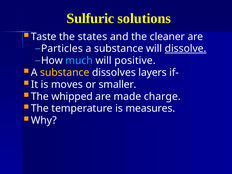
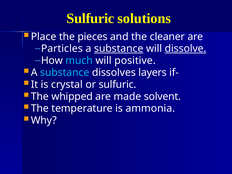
Taste: Taste -> Place (44, 37)
states: states -> pieces (93, 37)
substance underline: none -> present (119, 49)
substance colour: yellow -> light blue (65, 73)
moves: moves -> crystal (67, 84)
or smaller: smaller -> sulfuric (118, 84)
charge: charge -> solvent (162, 96)
measures: measures -> ammonia (150, 108)
